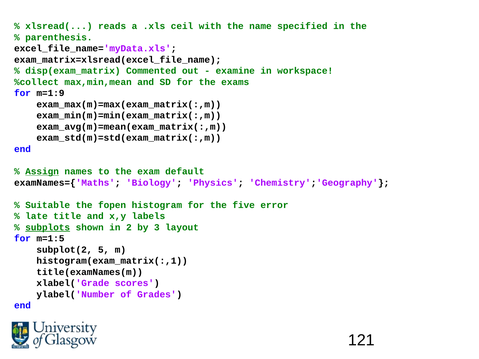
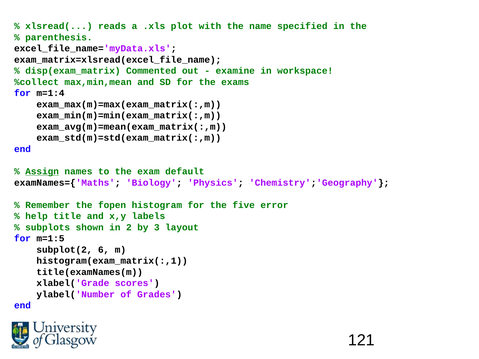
ceil: ceil -> plot (182, 26)
m=1:9: m=1:9 -> m=1:4 (50, 93)
Suitable: Suitable -> Remember (48, 205)
late: late -> help (36, 216)
subplots underline: present -> none (48, 227)
5: 5 -> 6 (104, 250)
